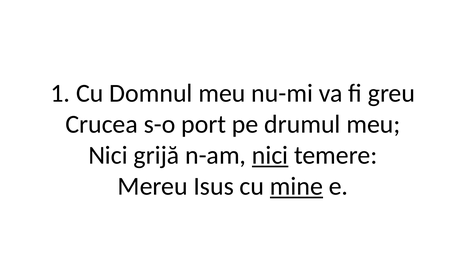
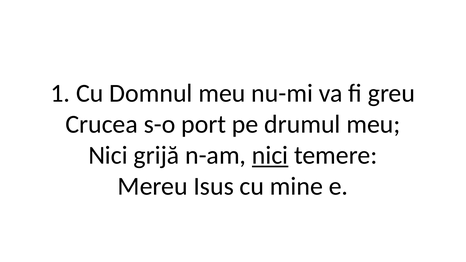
mine underline: present -> none (296, 186)
